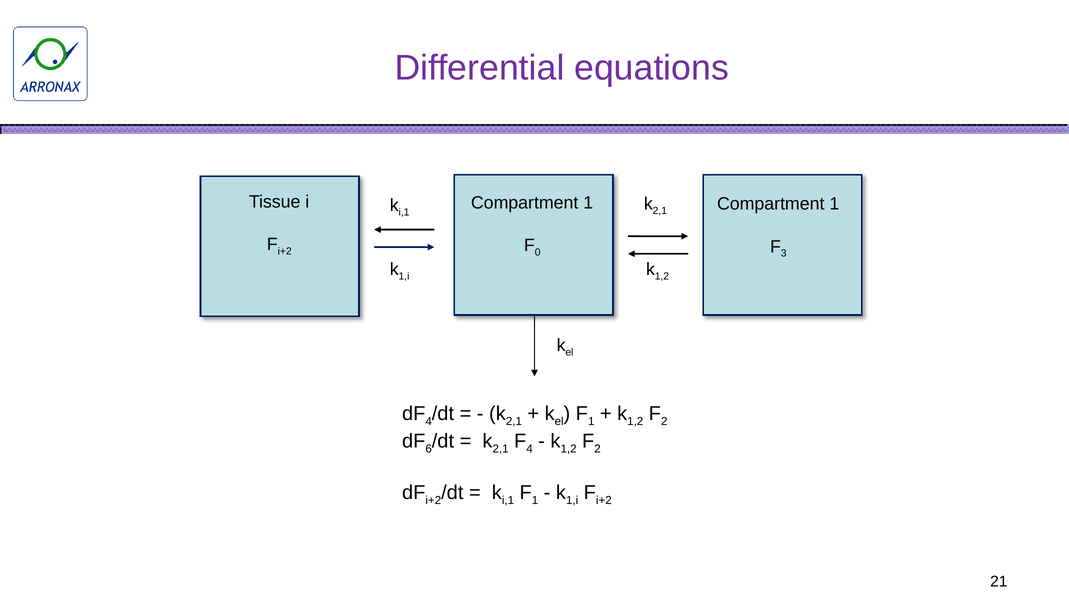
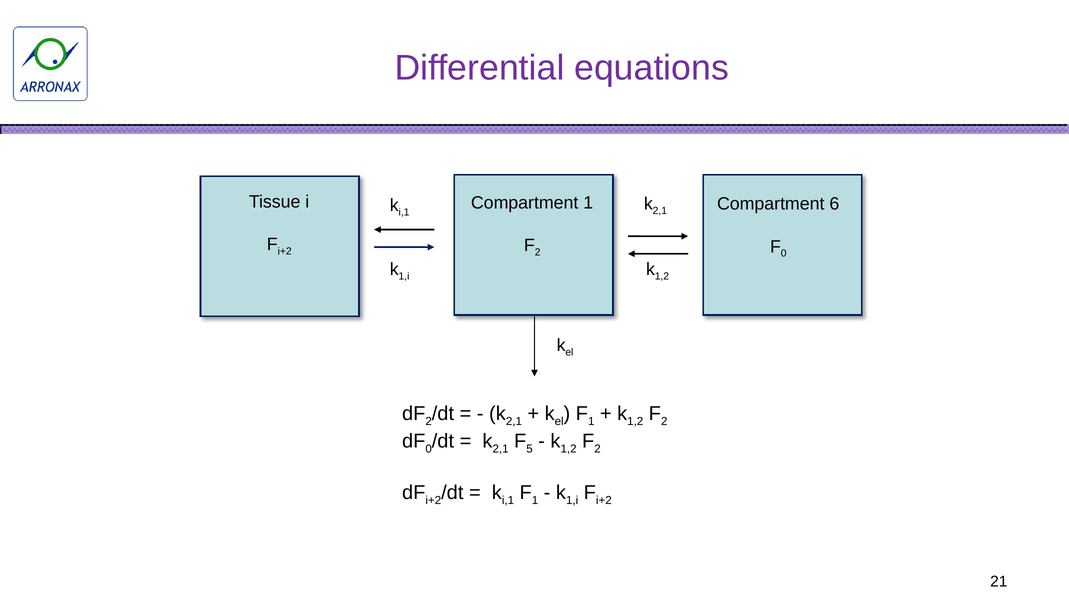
1: 1 -> 6 (834, 204)
0: 0 -> 2 (538, 253)
3: 3 -> 0 (784, 254)
4: 4 -> 2 (429, 422)
6: 6 -> 0 (429, 449)
4: 4 -> 5 (530, 449)
